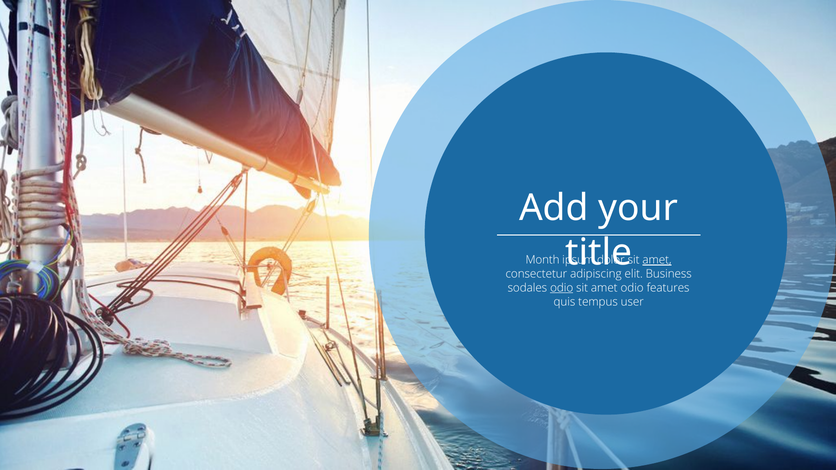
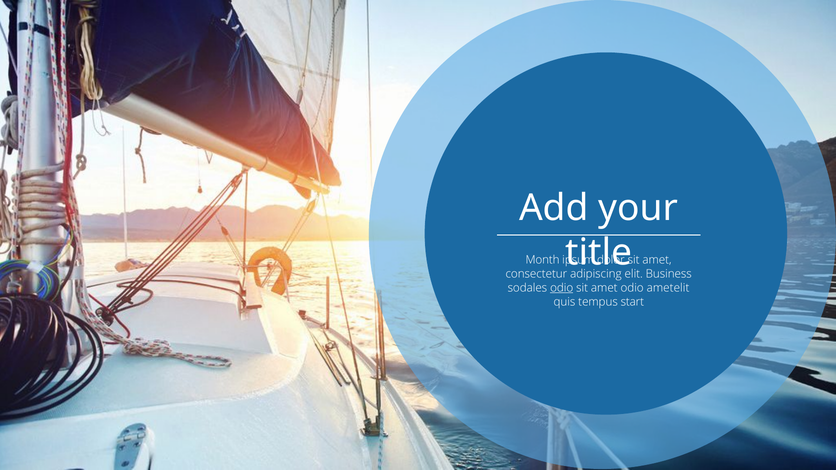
amet underline: present -> none (657, 260)
features: features -> ametelit (668, 288)
user: user -> start (632, 302)
